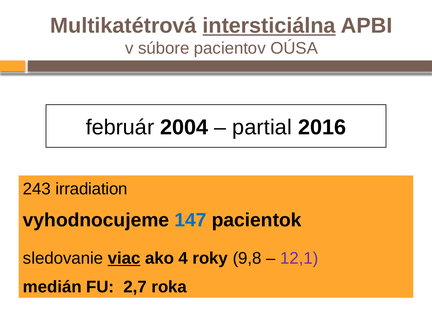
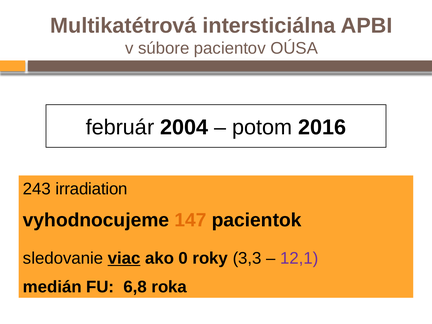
intersticiálna underline: present -> none (269, 26)
partial: partial -> potom (262, 127)
147 colour: blue -> orange (190, 220)
4: 4 -> 0 (183, 258)
9,8: 9,8 -> 3,3 (247, 258)
2,7: 2,7 -> 6,8 (135, 287)
